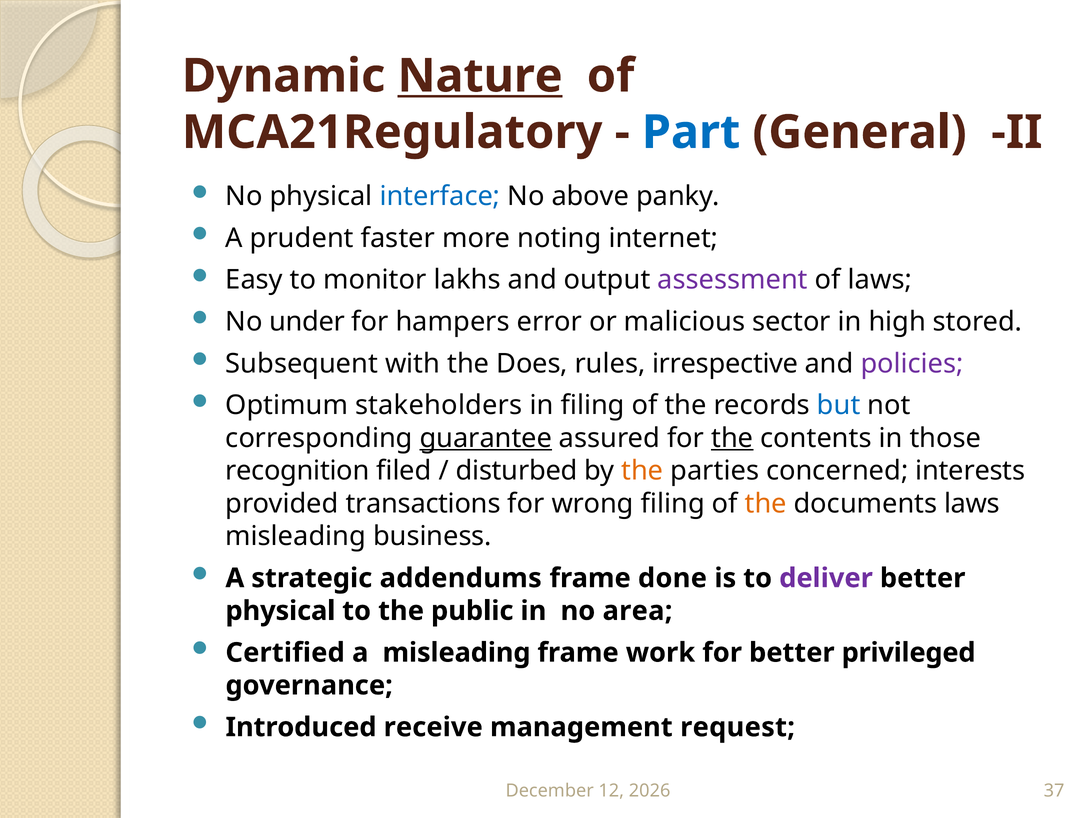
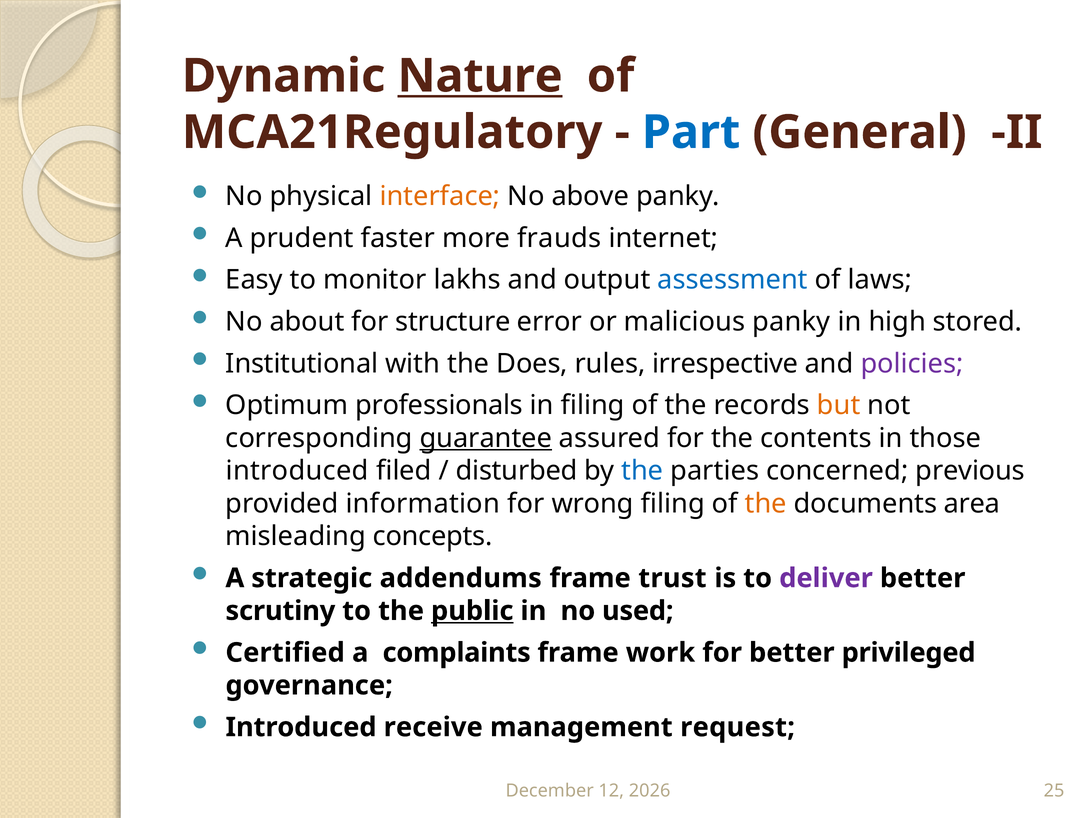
interface colour: blue -> orange (440, 196)
noting: noting -> frauds (559, 238)
assessment colour: purple -> blue (733, 280)
under: under -> about (307, 322)
hampers: hampers -> structure (453, 322)
malicious sector: sector -> panky (791, 322)
Subsequent: Subsequent -> Institutional (302, 363)
stakeholders: stakeholders -> professionals (439, 405)
but colour: blue -> orange (839, 405)
the underline: present -> none (732, 438)
recognition: recognition -> introduced (297, 471)
the colour: orange -> blue (642, 471)
interests: interests -> previous (970, 471)
transactions: transactions -> information (423, 503)
documents laws: laws -> area (972, 503)
business: business -> concepts (433, 536)
done: done -> trust (672, 578)
physical: physical -> scrutiny (280, 611)
public underline: none -> present (472, 611)
area: area -> used (638, 611)
a misleading: misleading -> complaints (457, 652)
37: 37 -> 25 (1054, 790)
